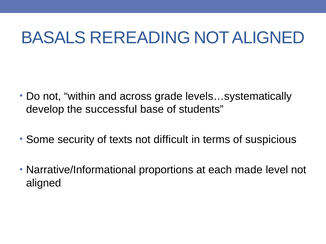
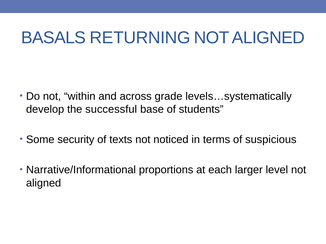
REREADING: REREADING -> RETURNING (140, 38)
difficult: difficult -> noticed (171, 140)
made: made -> larger (249, 170)
